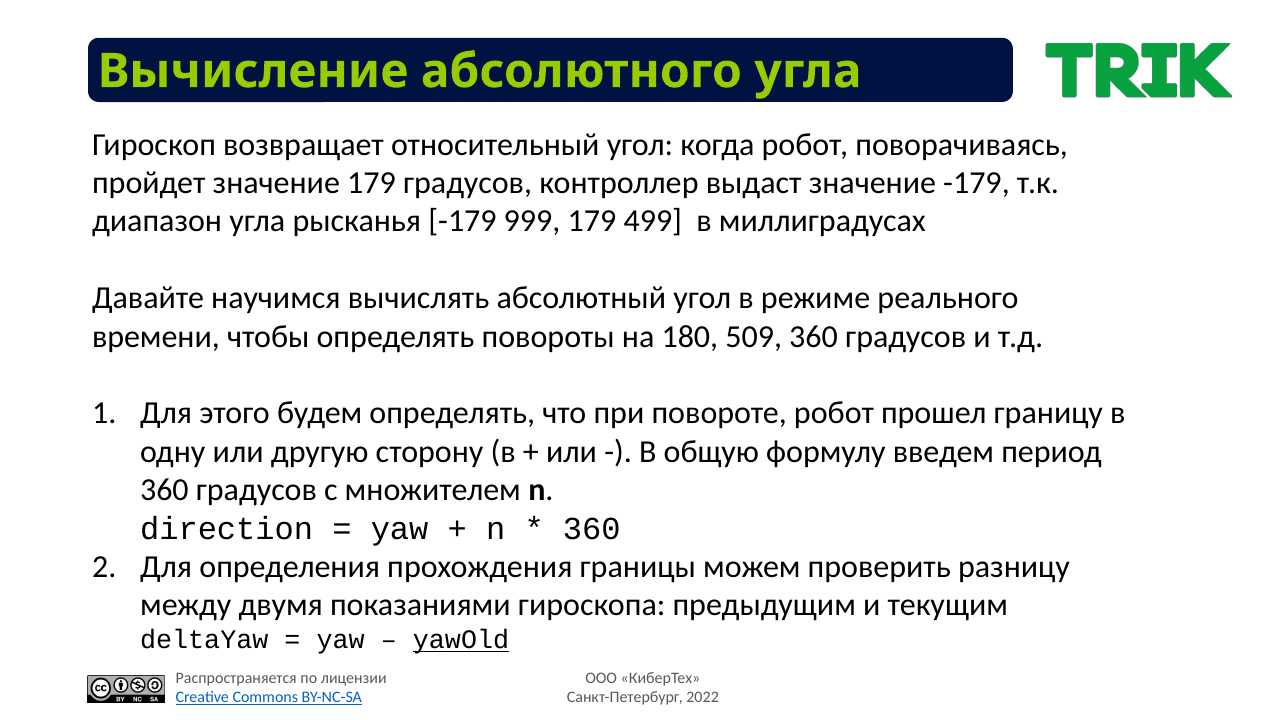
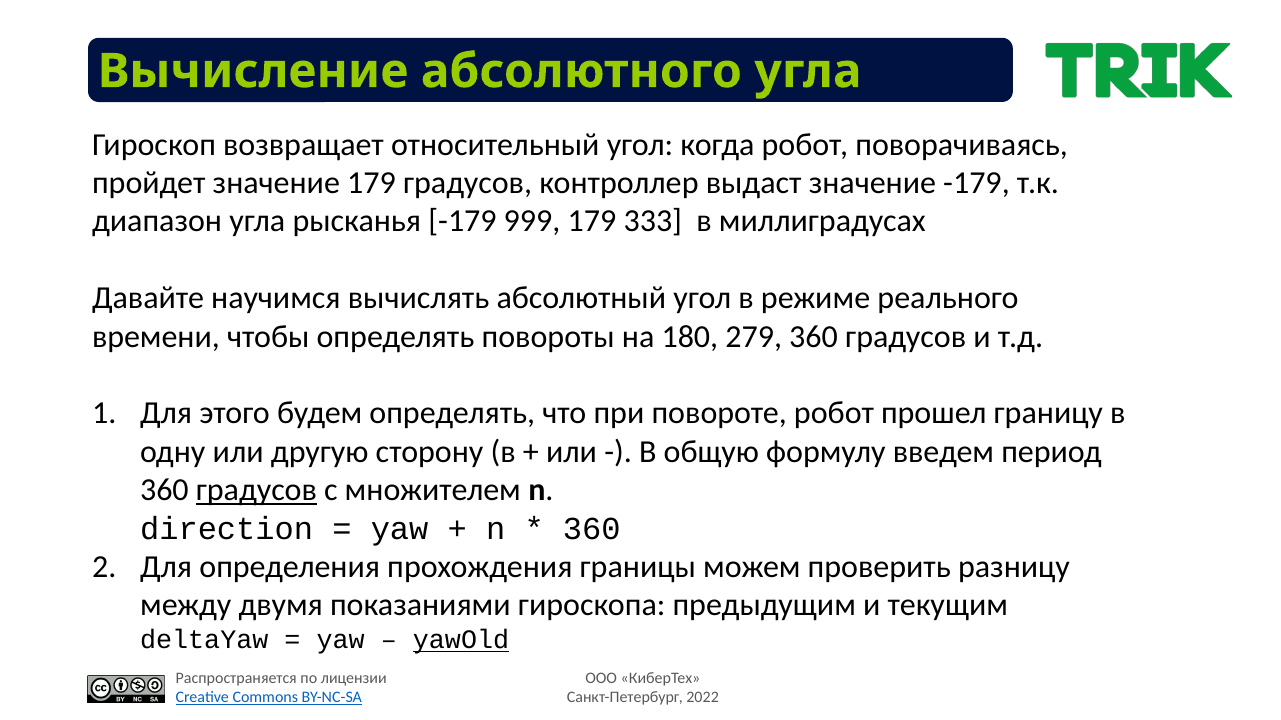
499: 499 -> 333 (653, 222)
509: 509 -> 279 (754, 337)
градусов underline: none -> present (256, 491)
